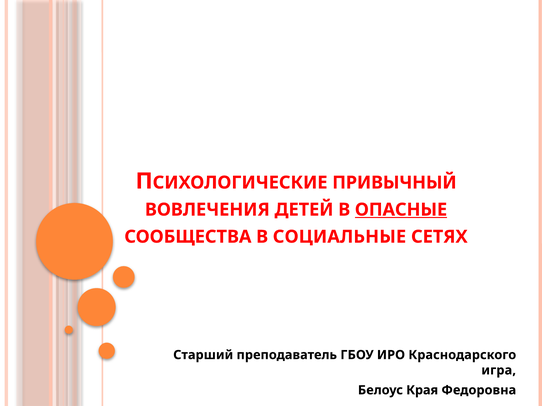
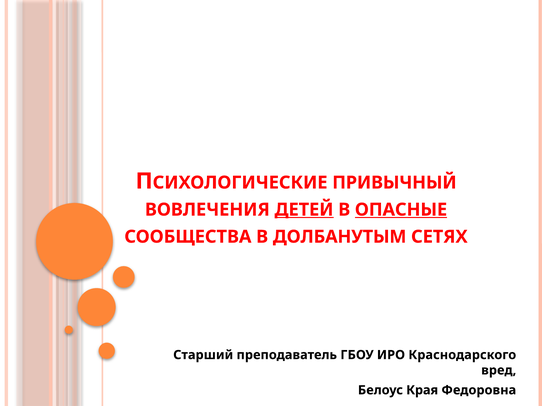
ДЕТЕЙ underline: none -> present (304, 210)
СОЦИАЛЬНЫЕ: СОЦИАЛЬНЫЕ -> ДОЛБАНУТЫМ (340, 237)
игра: игра -> вред (499, 371)
